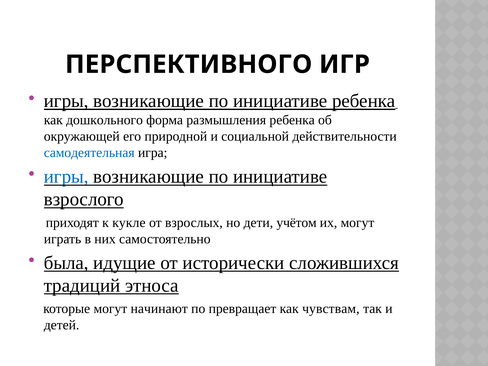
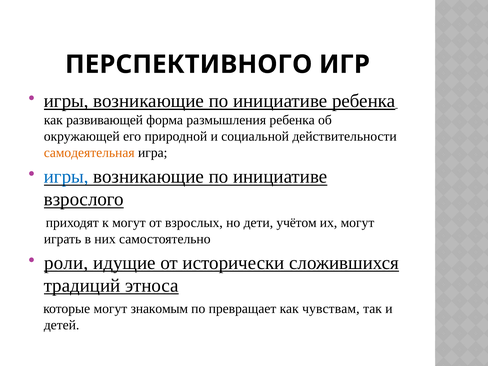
дошкольного: дошкольного -> развивающей (105, 120)
самодеятельная colour: blue -> orange (89, 153)
к кукле: кукле -> могут (129, 223)
была: была -> роли (66, 263)
начинают: начинают -> знакомым (159, 309)
